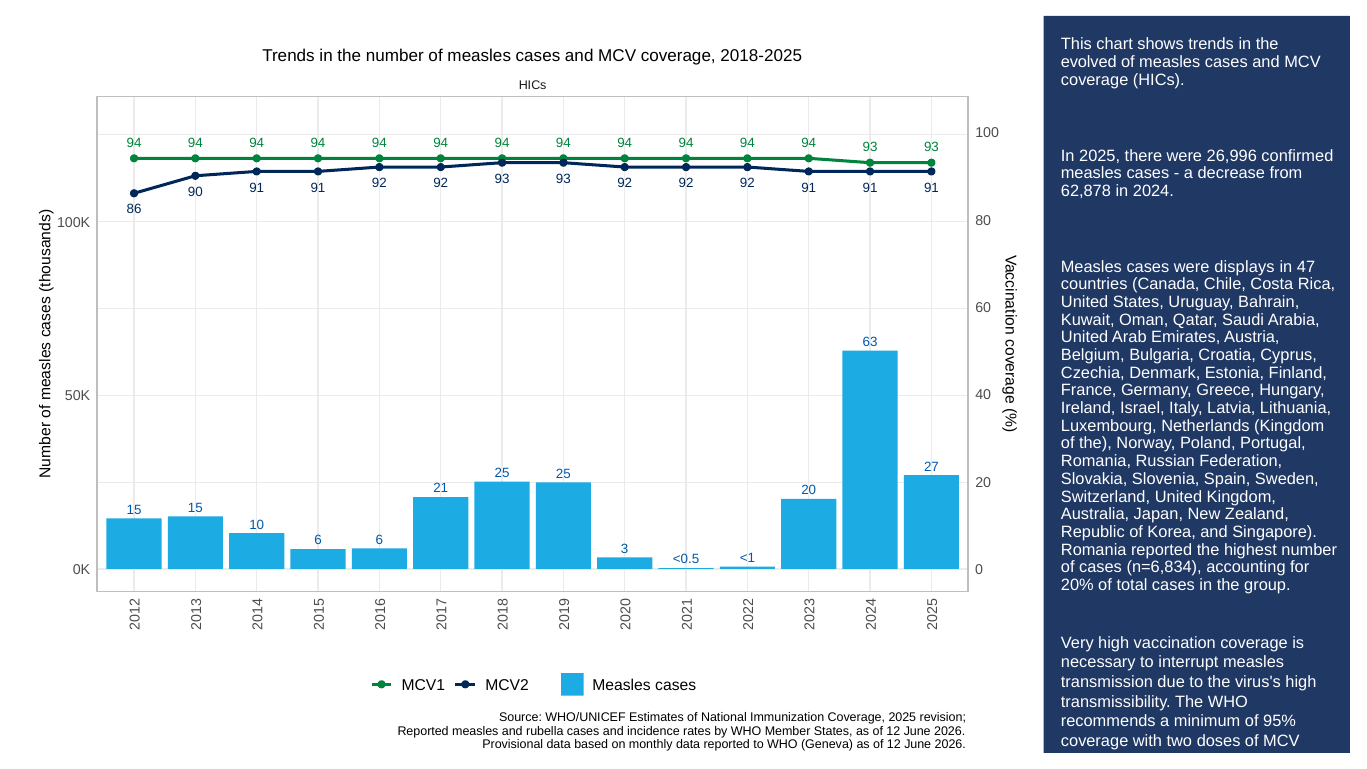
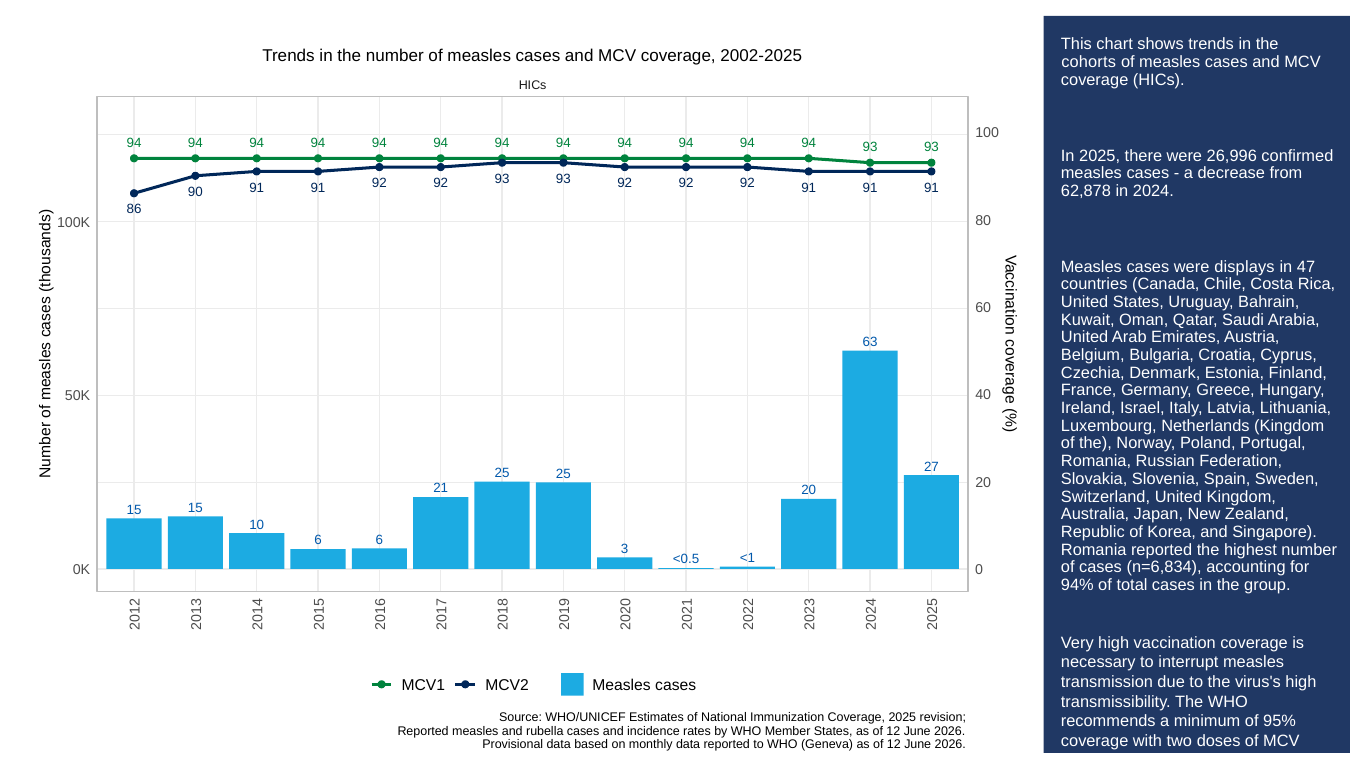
2018-2025: 2018-2025 -> 2002-2025 (761, 56)
evolved: evolved -> cohorts (1089, 62)
20%: 20% -> 94% (1077, 585)
